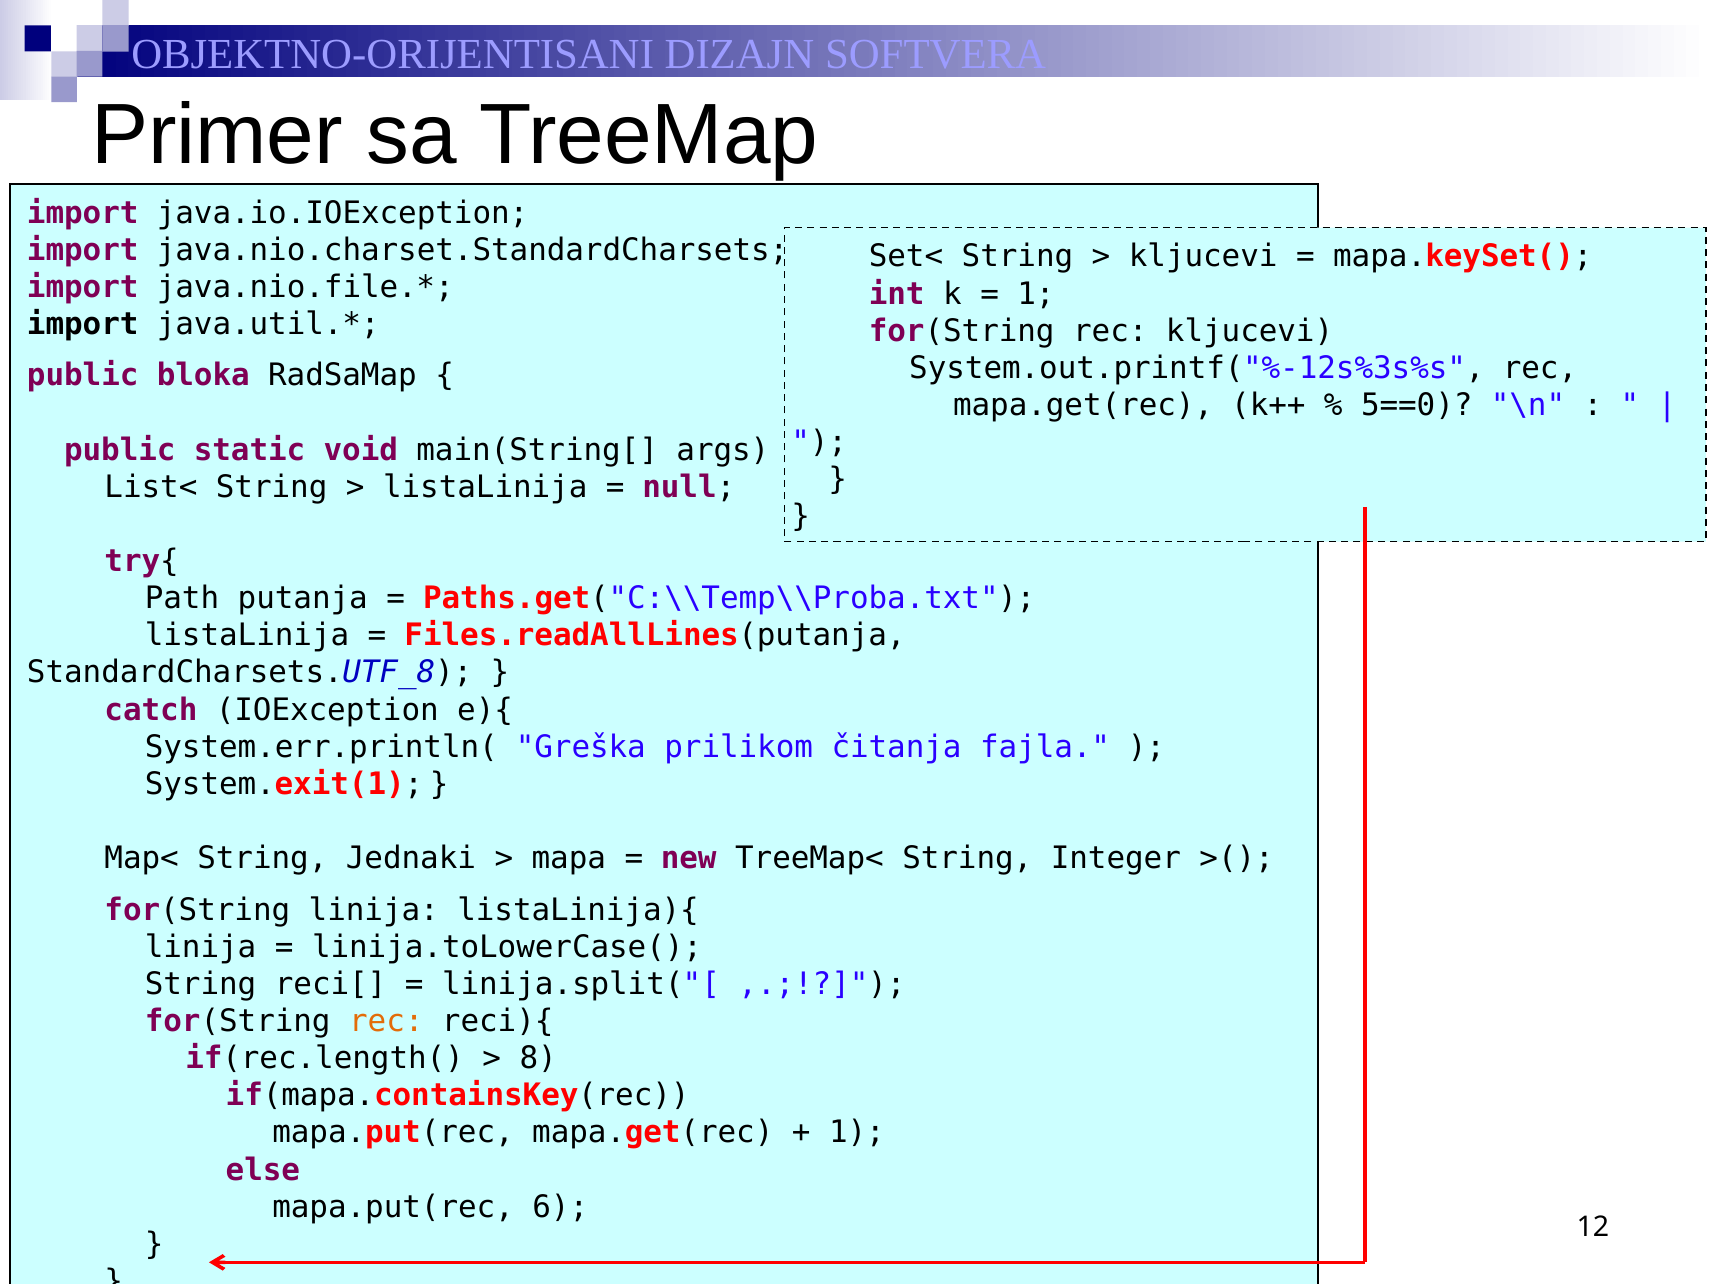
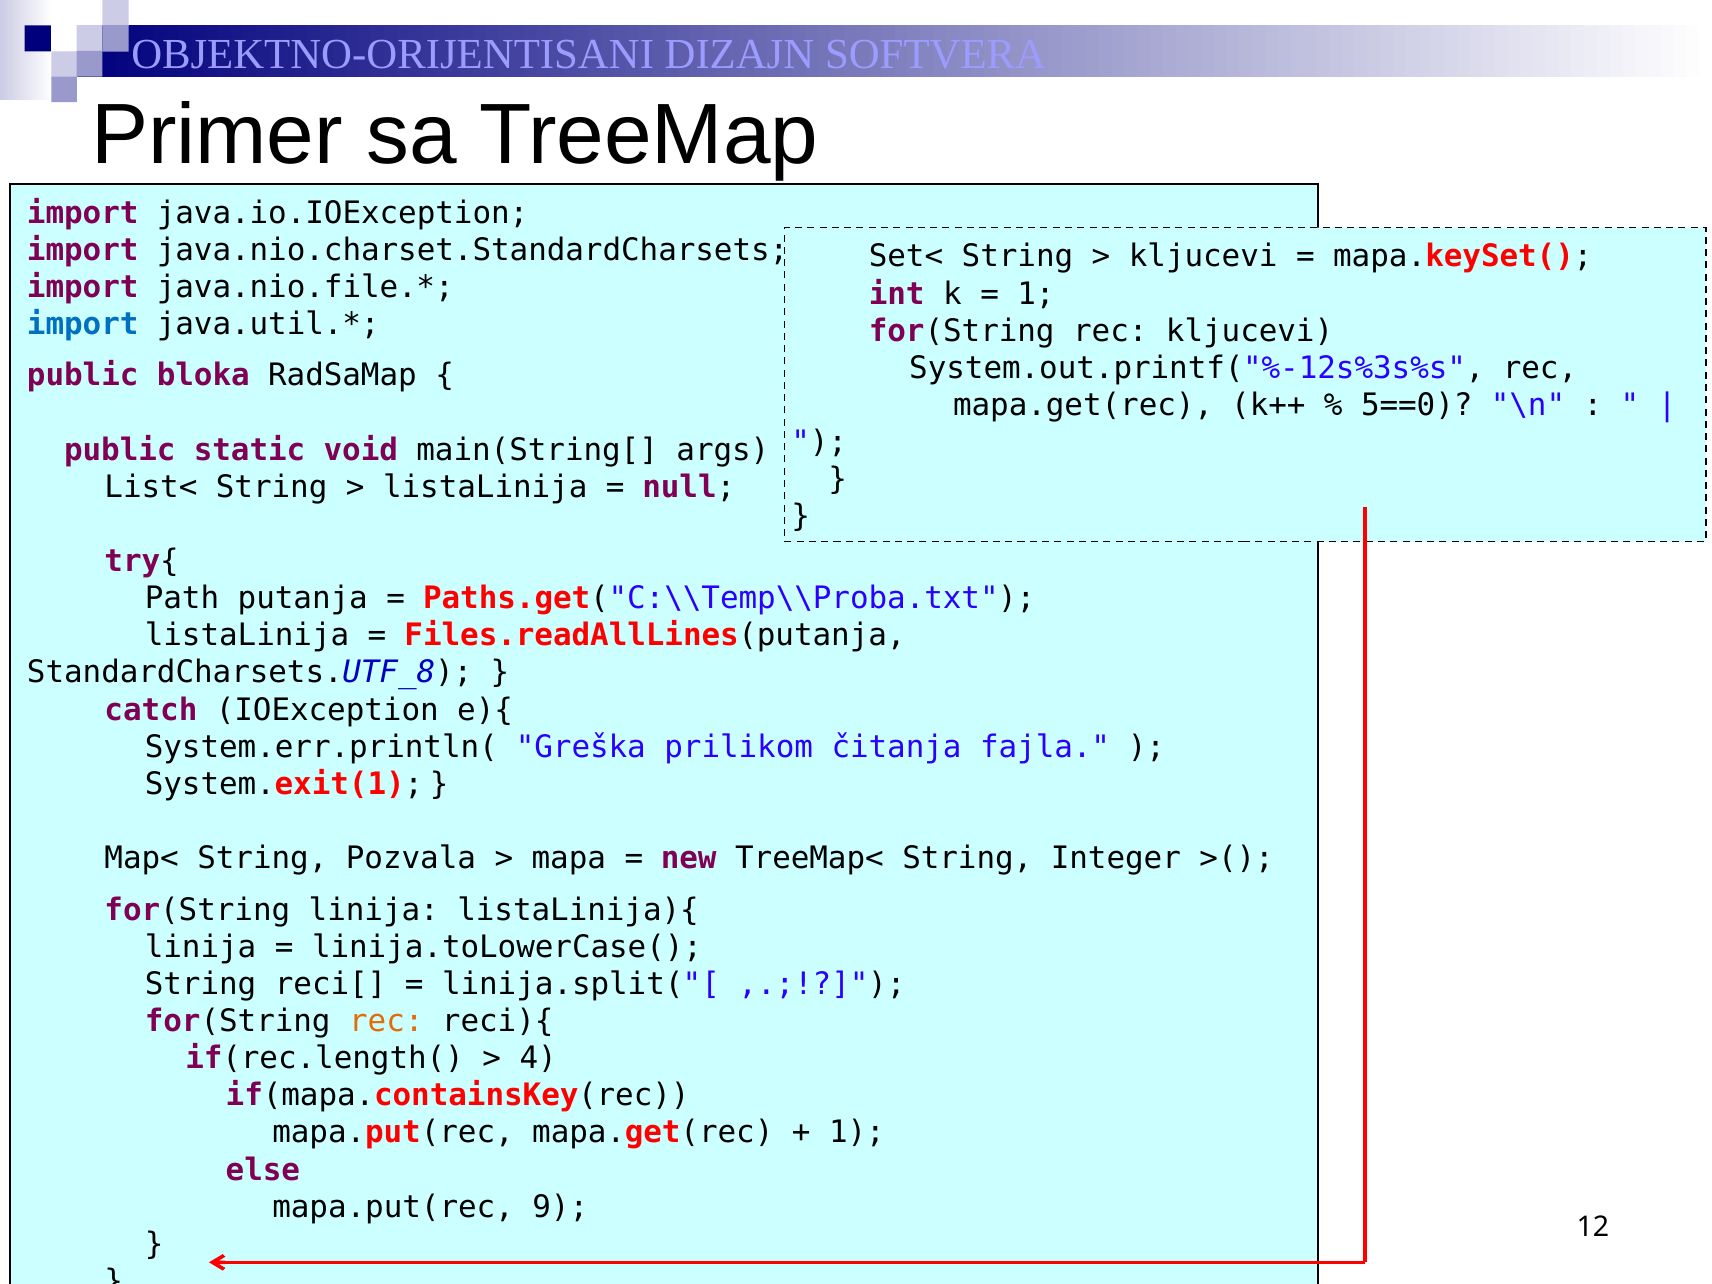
import colour: black -> blue (83, 324)
Jednaki: Jednaki -> Pozvala (411, 858)
8: 8 -> 4 (538, 1058)
6: 6 -> 9 (560, 1207)
